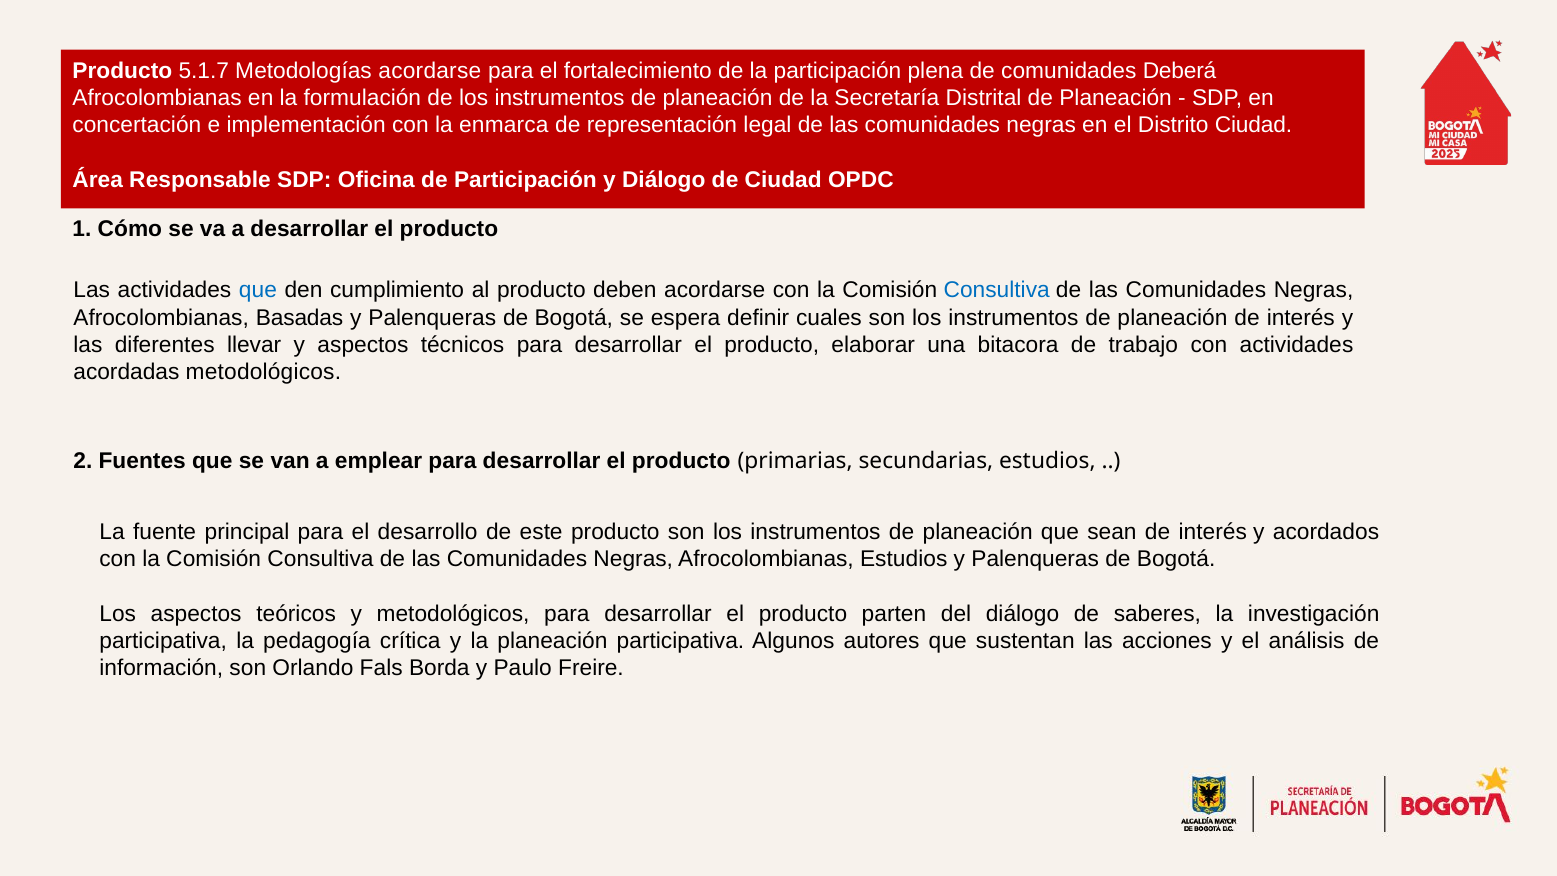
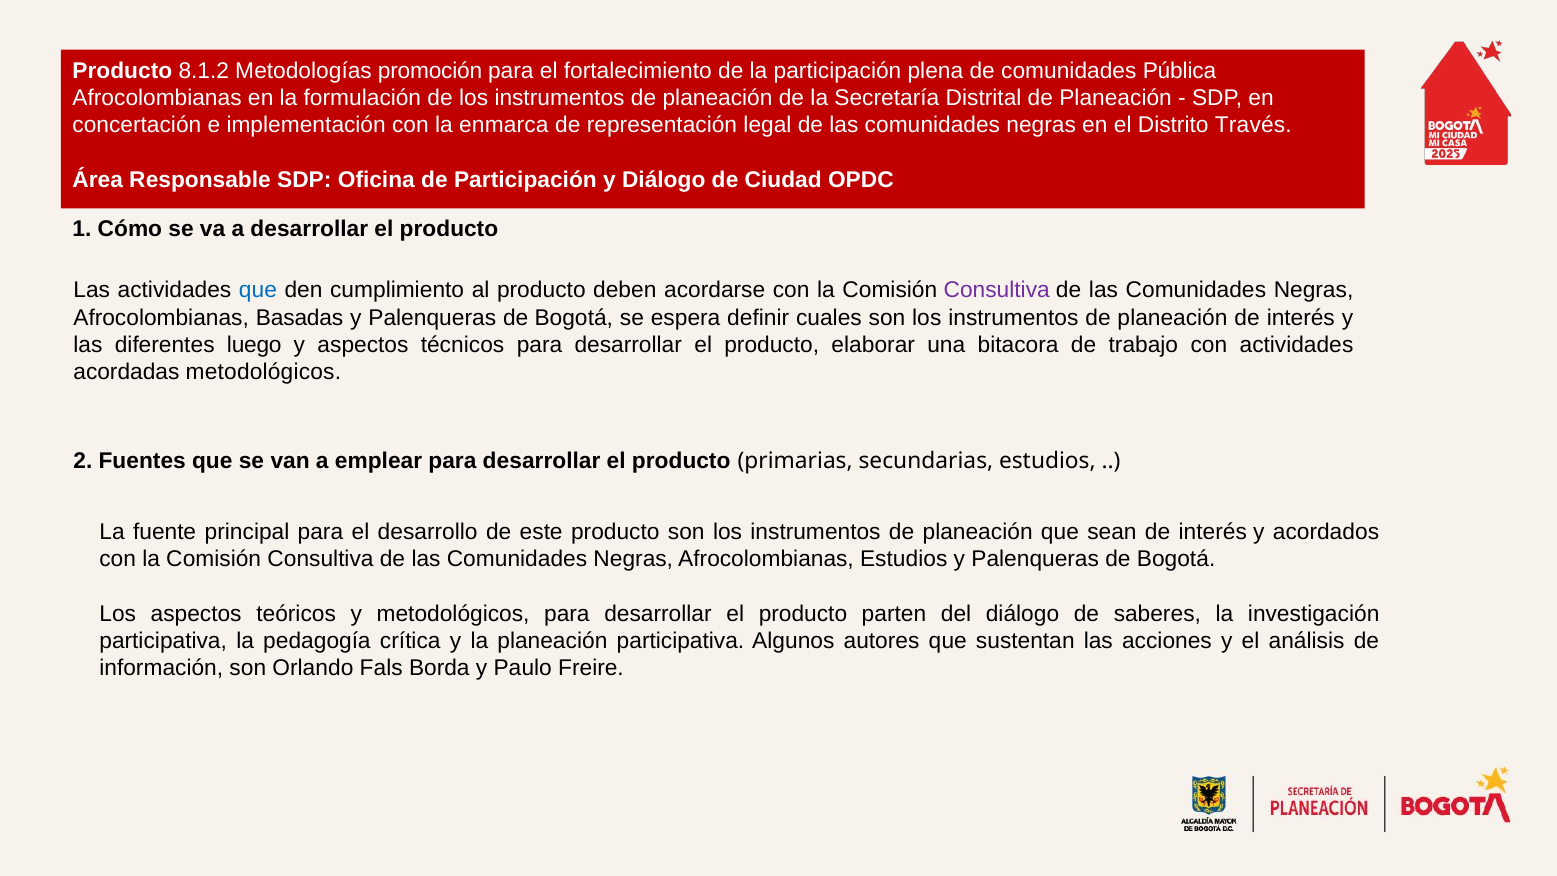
5.1.7: 5.1.7 -> 8.1.2 (204, 71)
Metodologías acordarse: acordarse -> promoción (430, 71)
Deberá: Deberá -> Pública (1179, 71)
Distrito Ciudad: Ciudad -> Través (1253, 125)
Consultiva colour: blue -> purple (997, 290)
llevar: llevar -> luego (254, 345)
